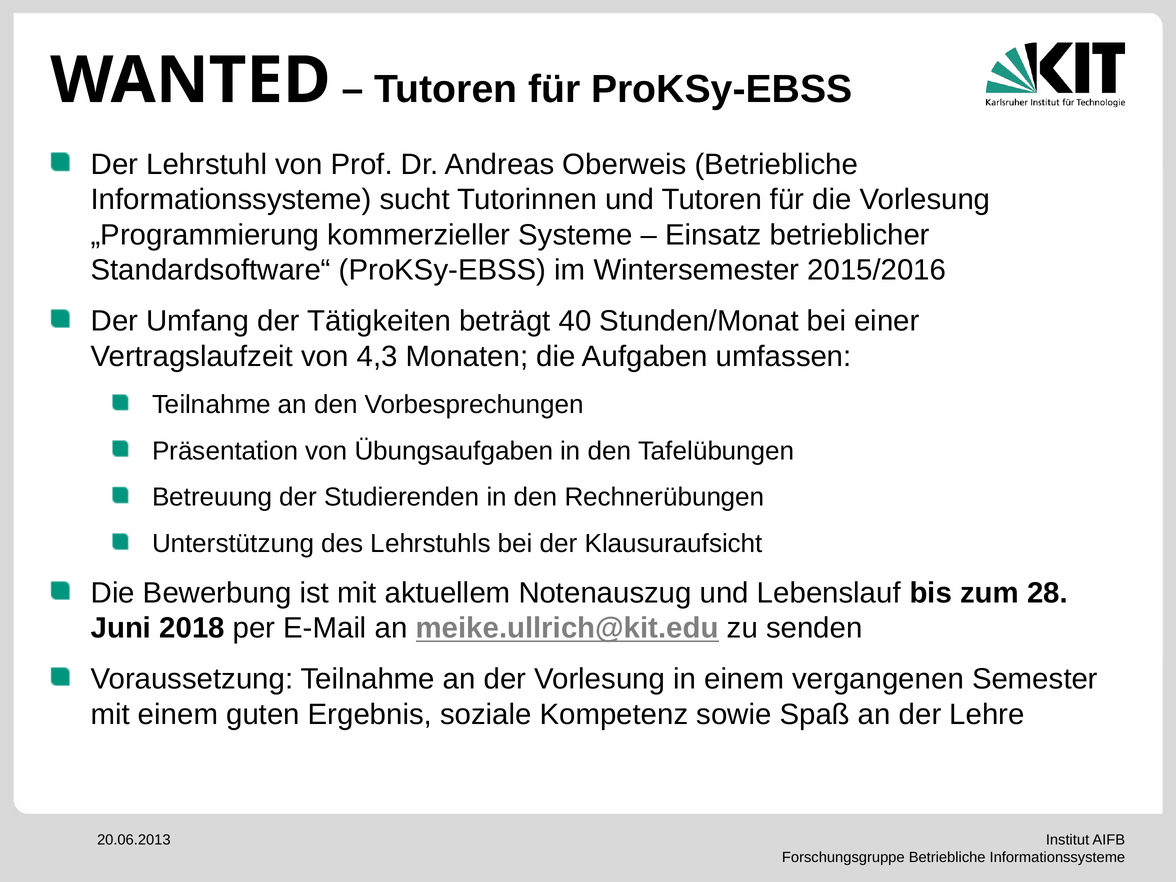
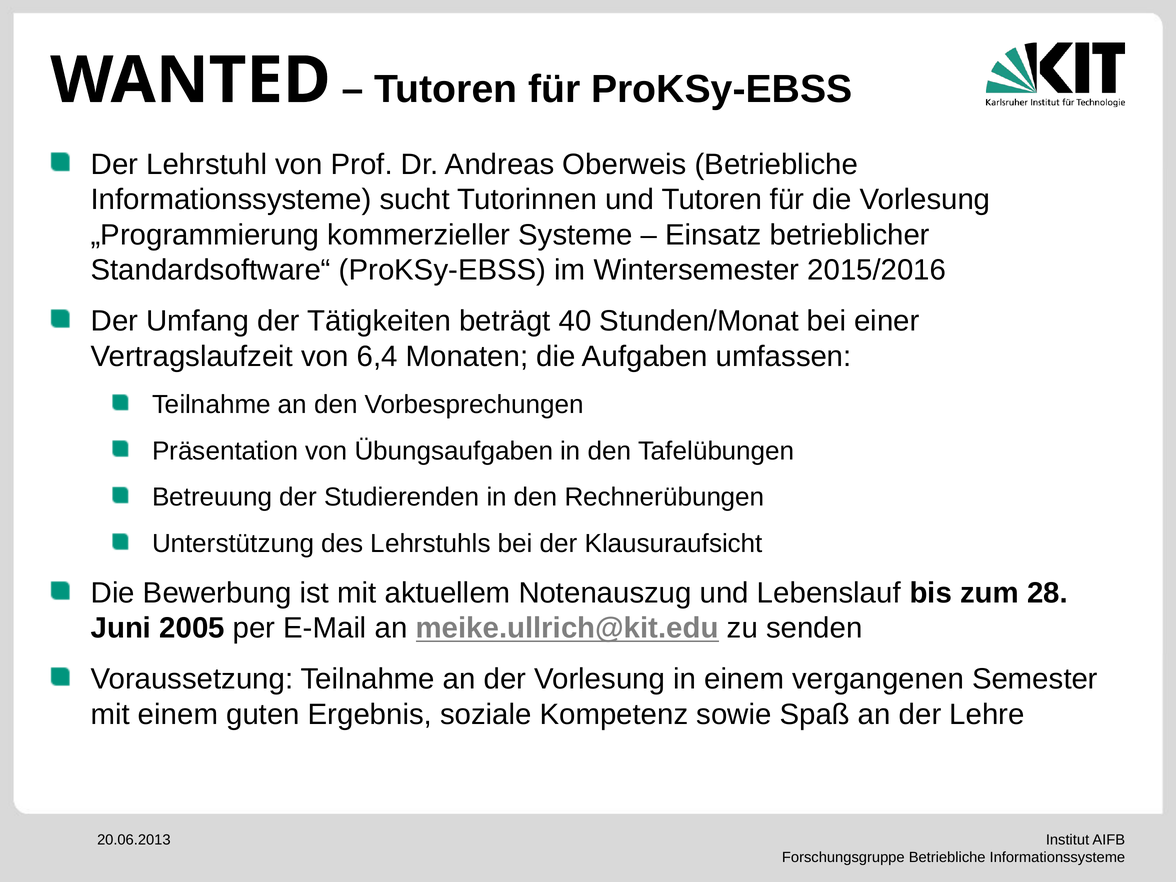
4,3: 4,3 -> 6,4 (377, 356)
2018: 2018 -> 2005 (192, 628)
